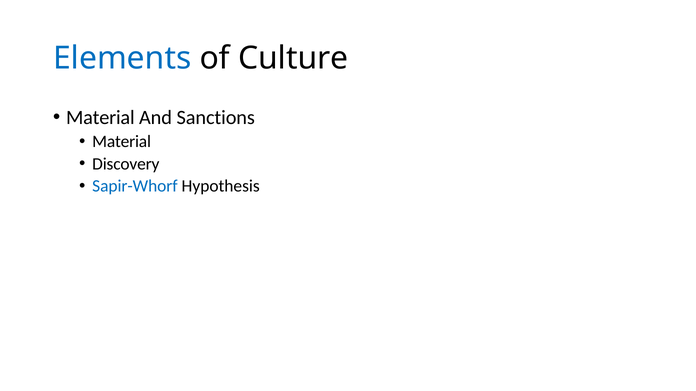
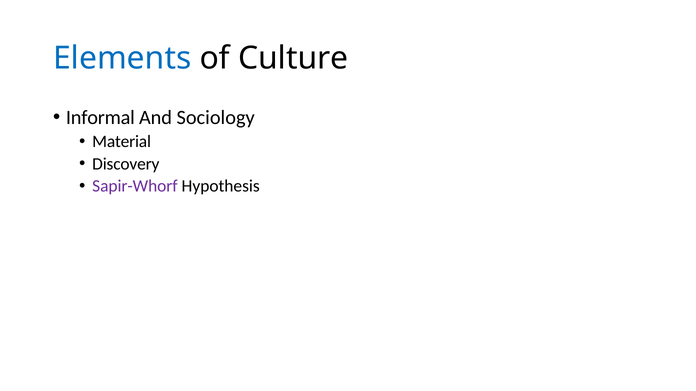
Material: Material -> Informal (100, 118)
Sanctions: Sanctions -> Sociology (216, 118)
Sapir-Whorf colour: blue -> purple (135, 186)
